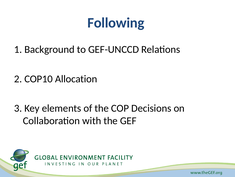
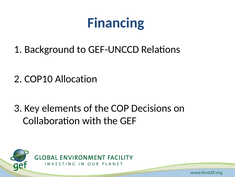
Following: Following -> Financing (116, 23)
